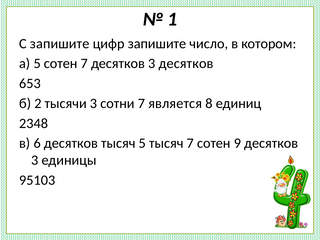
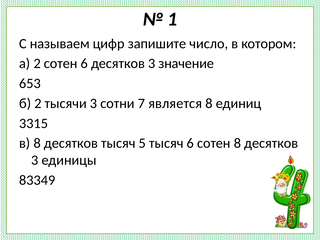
С запишите: запишите -> называем (60, 44)
а 5: 5 -> 2 (37, 64)
сотен 7: 7 -> 6 (84, 64)
3 десятков: десятков -> значение (186, 64)
2348: 2348 -> 3315 (34, 123)
в 6: 6 -> 8 (37, 143)
тысяч 7: 7 -> 6 (190, 143)
сотен 9: 9 -> 8 (237, 143)
95103: 95103 -> 83349 (37, 180)
